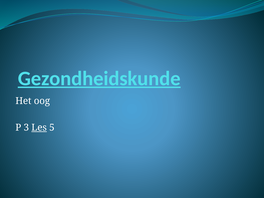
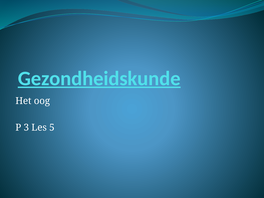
Les underline: present -> none (39, 128)
